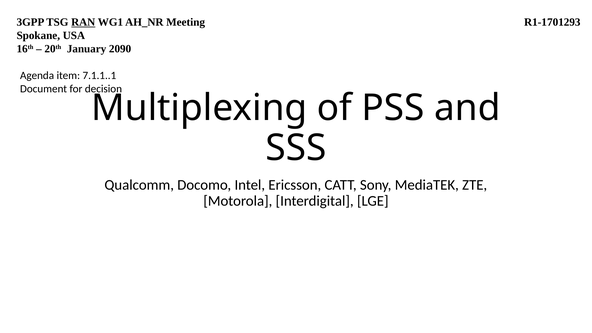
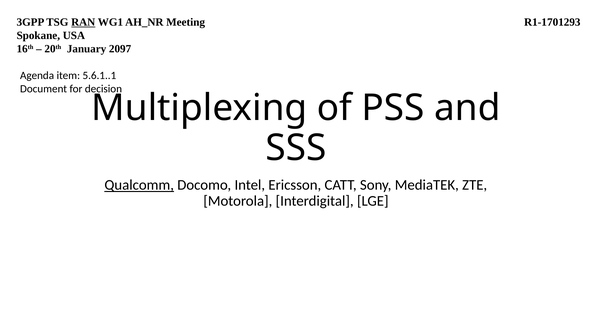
2090: 2090 -> 2097 (120, 49)
7.1.1..1: 7.1.1..1 -> 5.6.1..1 (99, 75)
Qualcomm underline: none -> present (139, 185)
